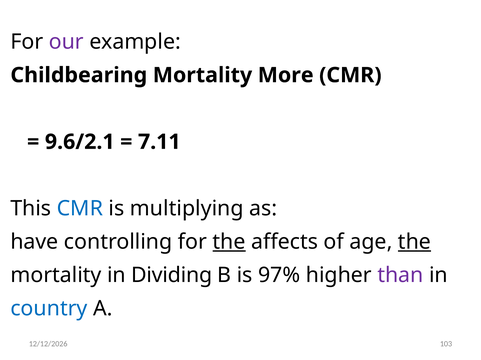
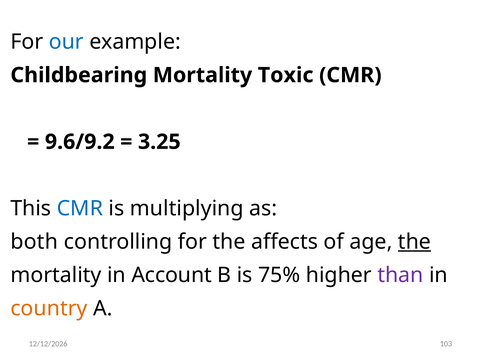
our colour: purple -> blue (66, 42)
More: More -> Toxic (286, 75)
9.6/2.1: 9.6/2.1 -> 9.6/9.2 (80, 142)
7.11: 7.11 -> 3.25 (159, 142)
have: have -> both (34, 242)
the underline: present -> none (229, 242)
Dividing: Dividing -> Account (172, 276)
97%: 97% -> 75% (279, 276)
country colour: blue -> orange (49, 309)
